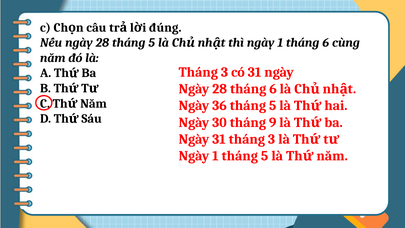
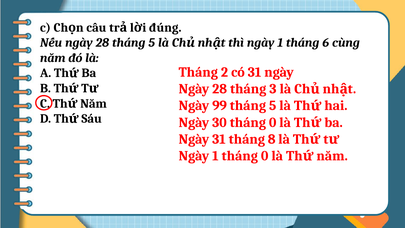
3: 3 -> 2 (224, 72)
28 tháng 6: 6 -> 3 (273, 89)
36: 36 -> 99 (220, 106)
30 tháng 9: 9 -> 0 (273, 122)
31 tháng 3: 3 -> 8 (272, 139)
1 tháng 5: 5 -> 0 (265, 156)
